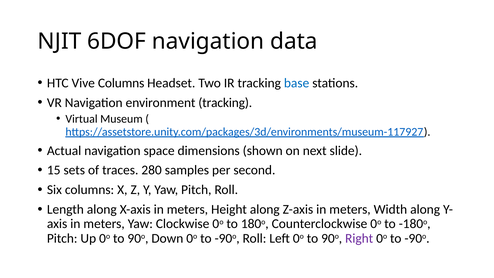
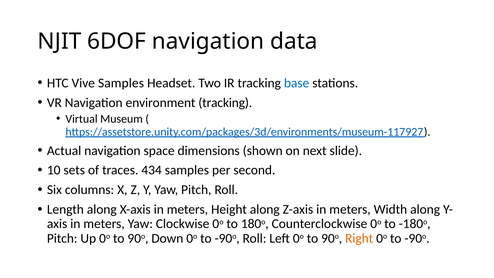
Vive Columns: Columns -> Samples (121, 83)
15: 15 -> 10 (54, 170)
280: 280 -> 434 (152, 170)
Right colour: purple -> orange (359, 238)
